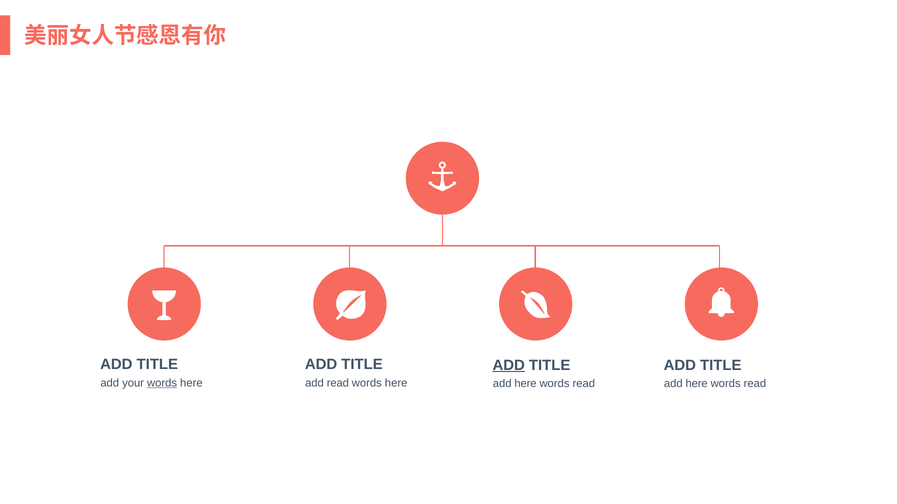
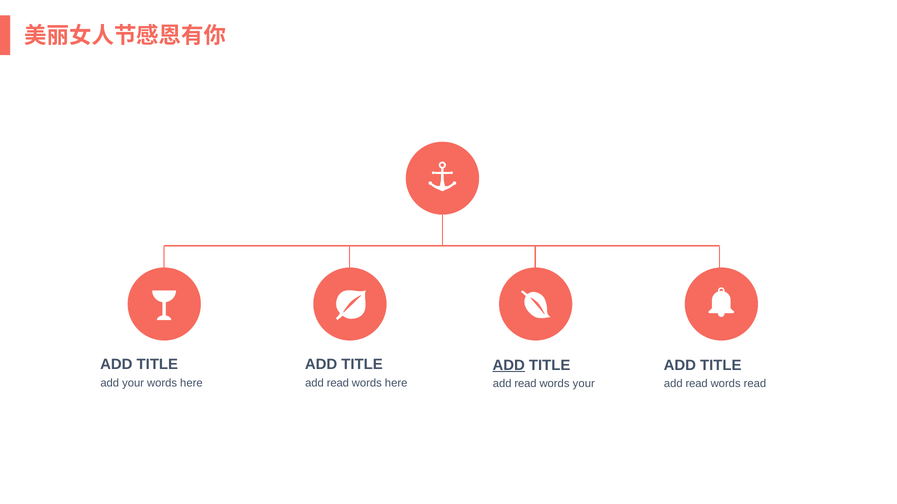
words underline: present -> none (162, 383)
here: here -> read (526, 384)
read: read -> your (584, 384)
here: here -> read (697, 384)
